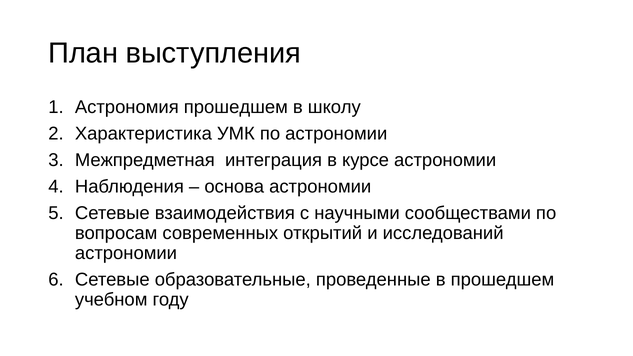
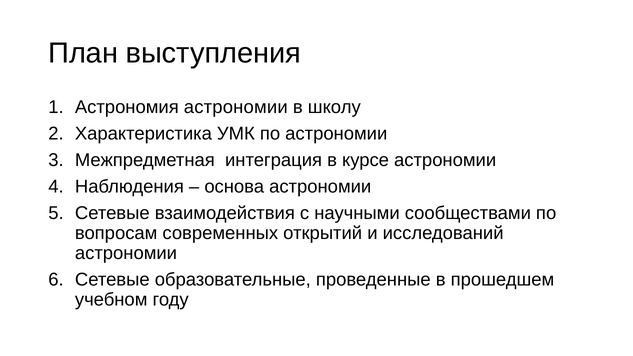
Астрономия прошедшем: прошедшем -> астрономии (236, 107)
